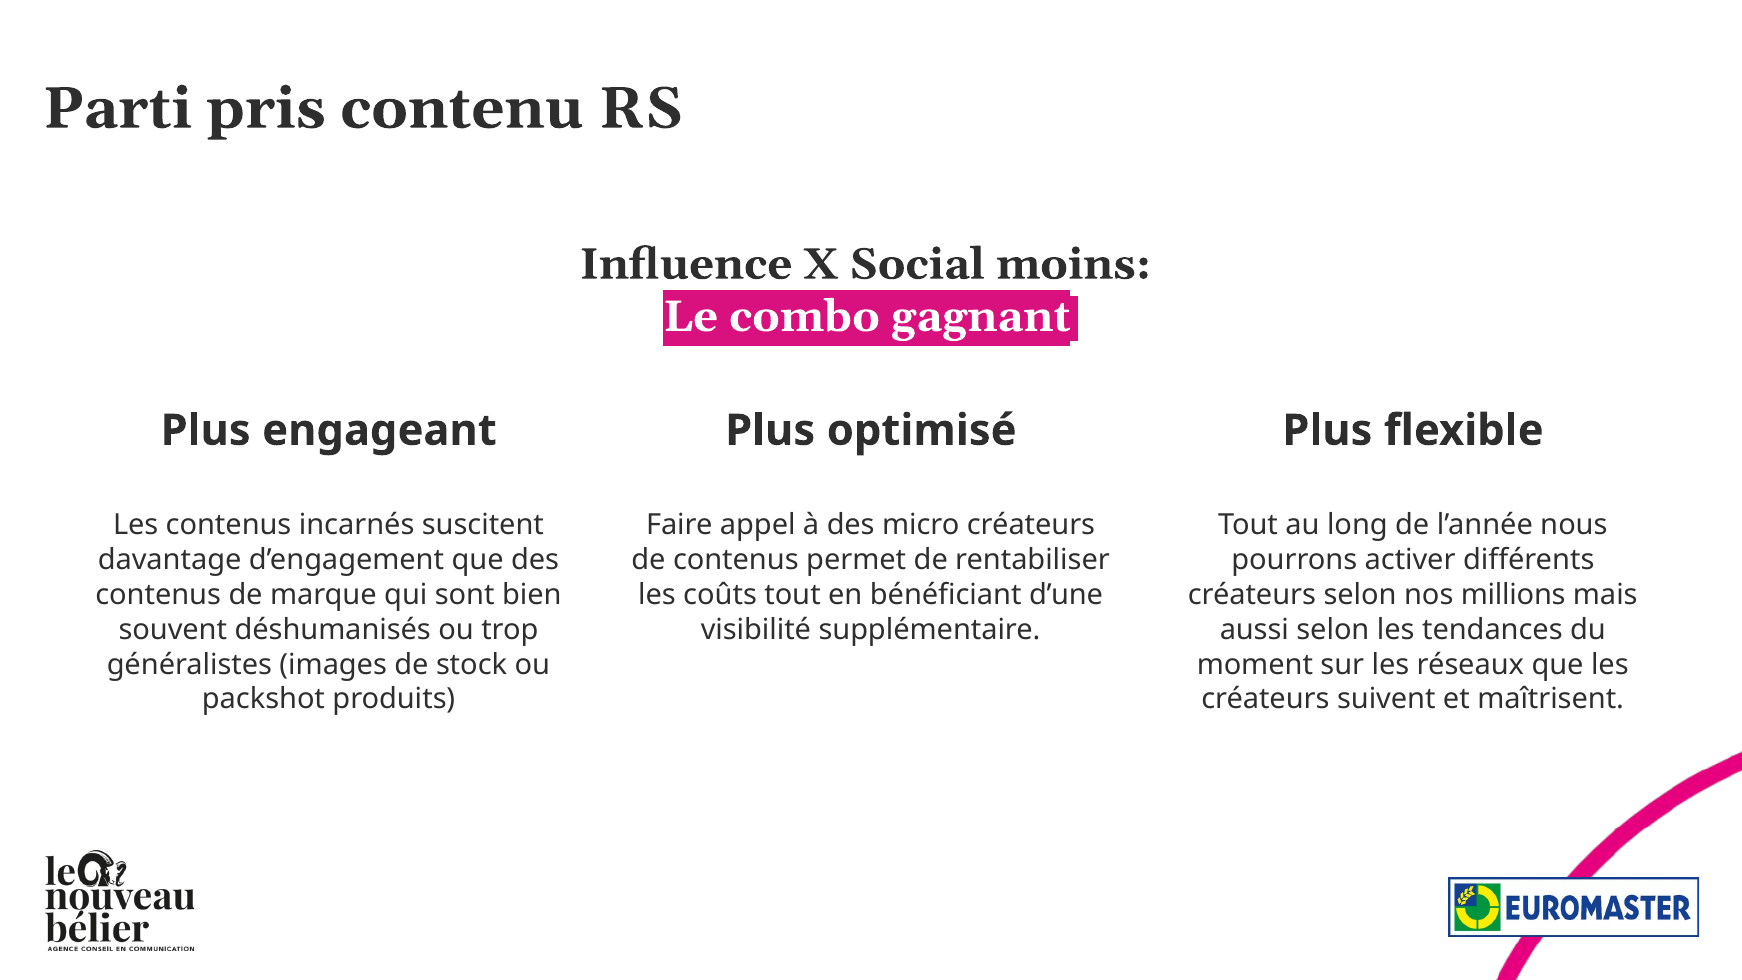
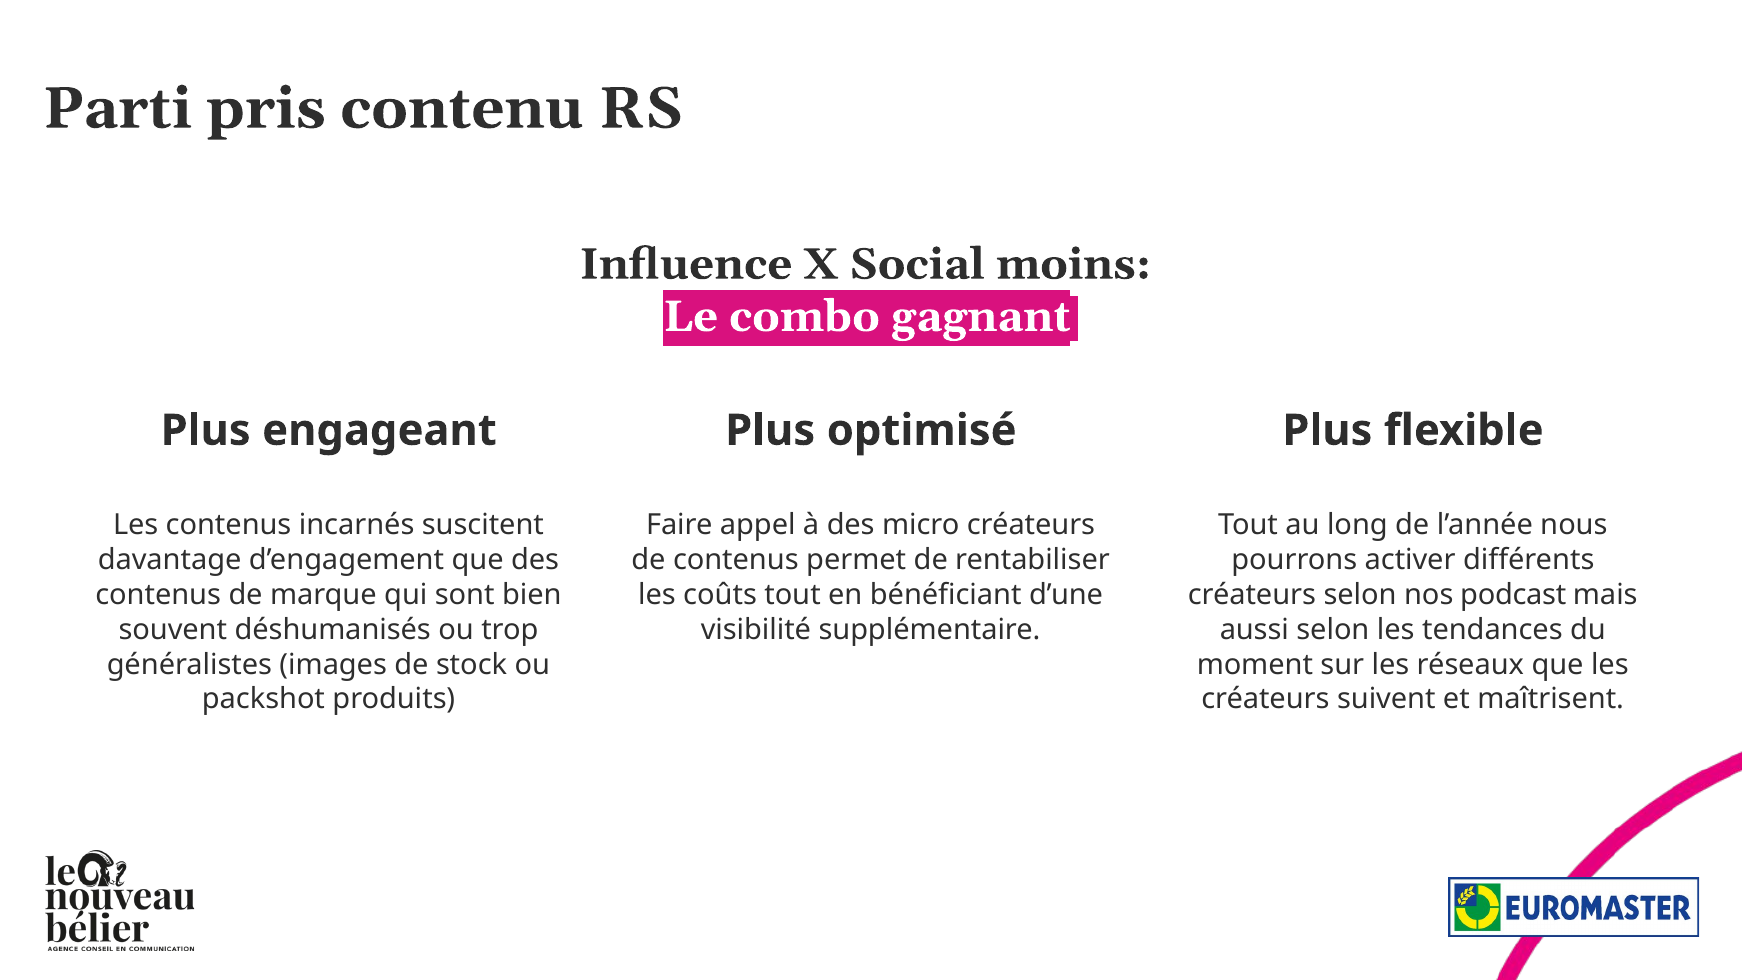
millions: millions -> podcast (1513, 595)
